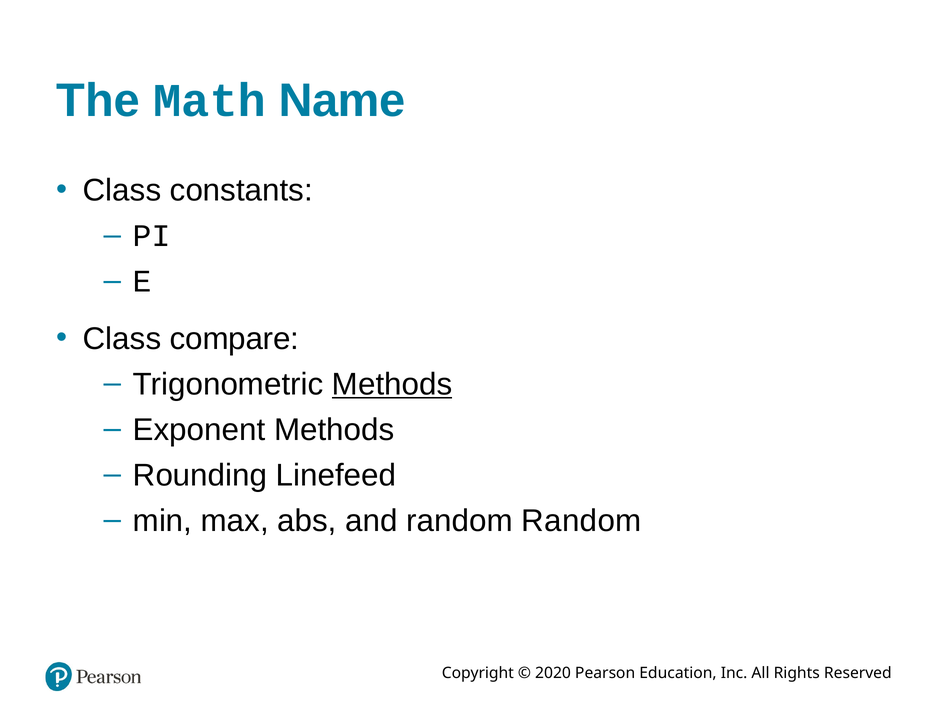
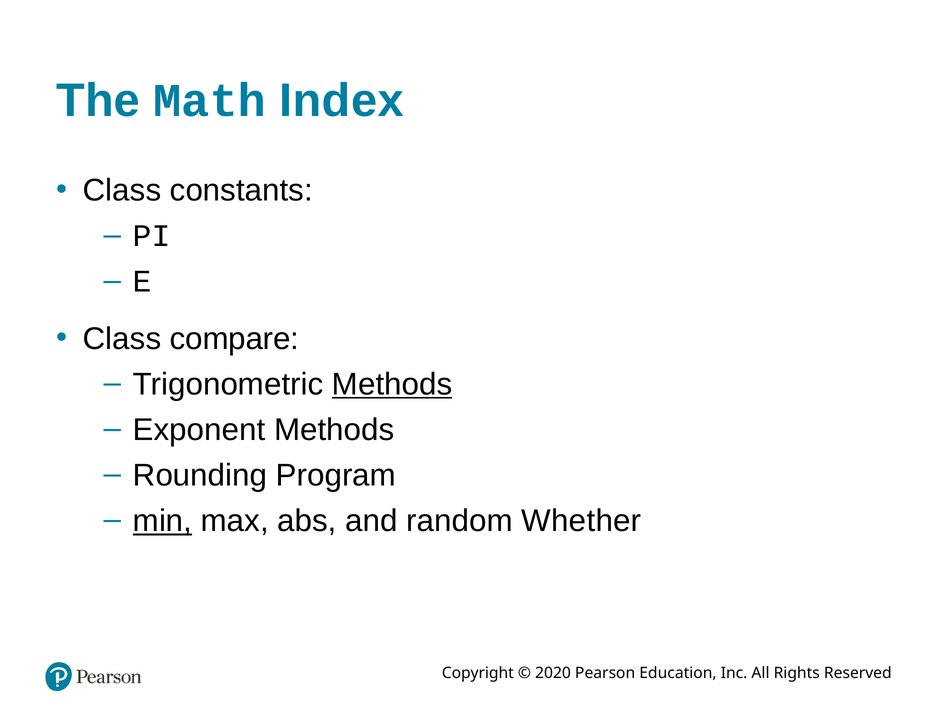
Name: Name -> Index (341, 101)
Linefeed: Linefeed -> Program (336, 475)
min underline: none -> present (163, 521)
random Random: Random -> Whether (581, 521)
